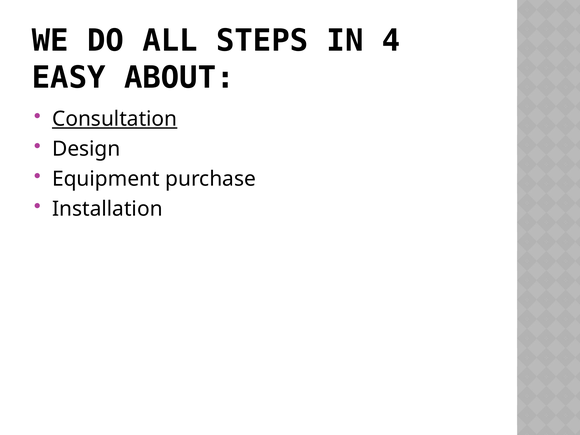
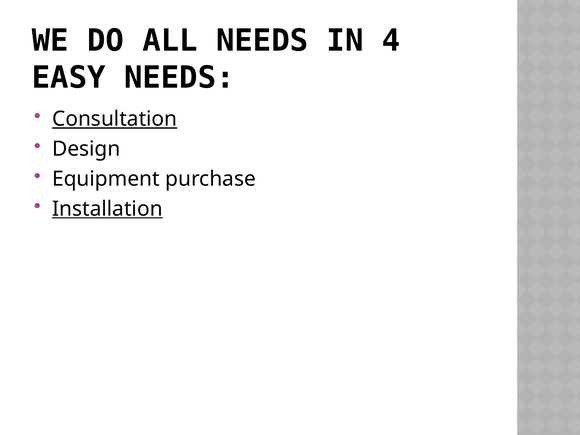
ALL STEPS: STEPS -> NEEDS (262, 41)
EASY ABOUT: ABOUT -> NEEDS (179, 78)
Installation underline: none -> present (107, 209)
